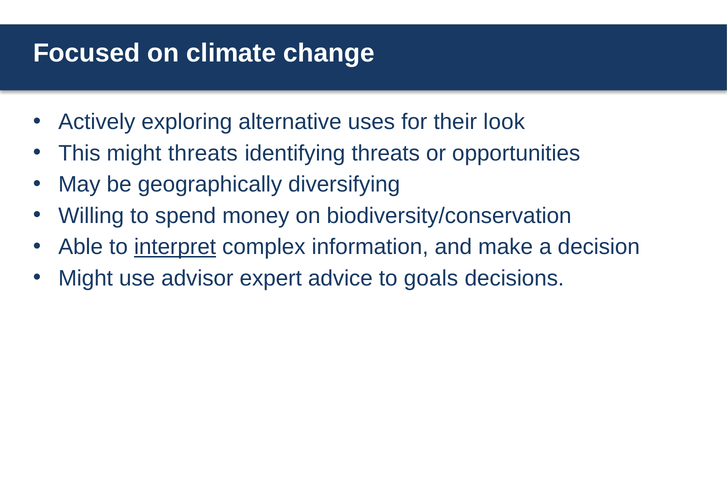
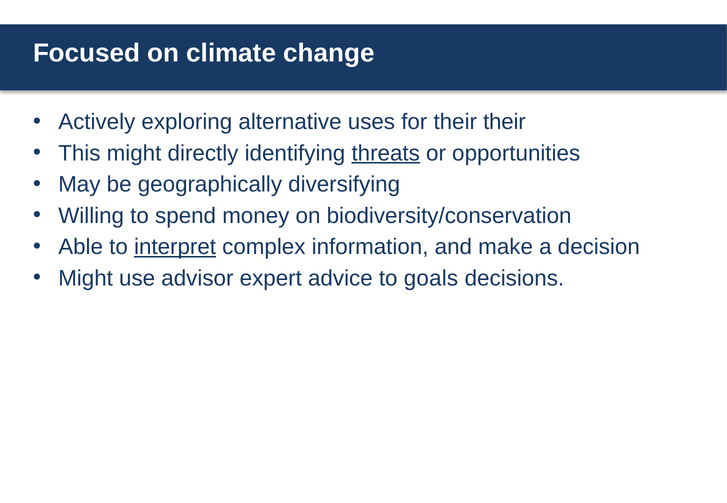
their look: look -> their (504, 122)
might threats: threats -> directly (203, 153)
threats underline: none -> present (386, 153)
